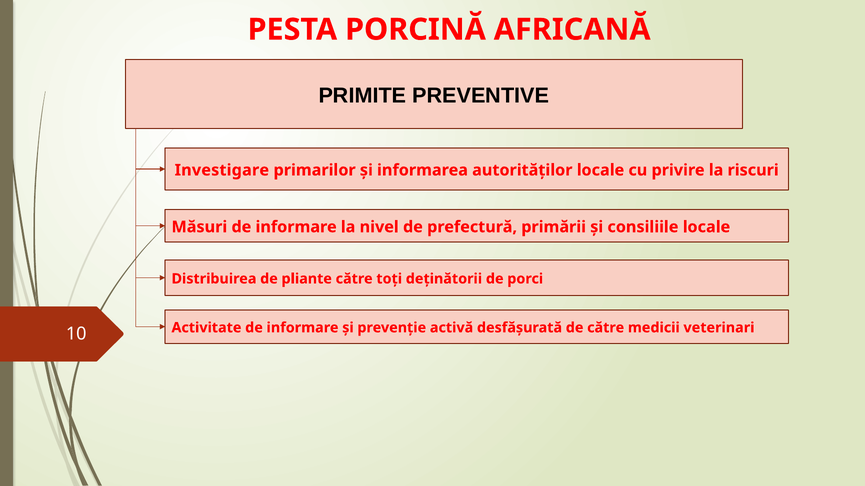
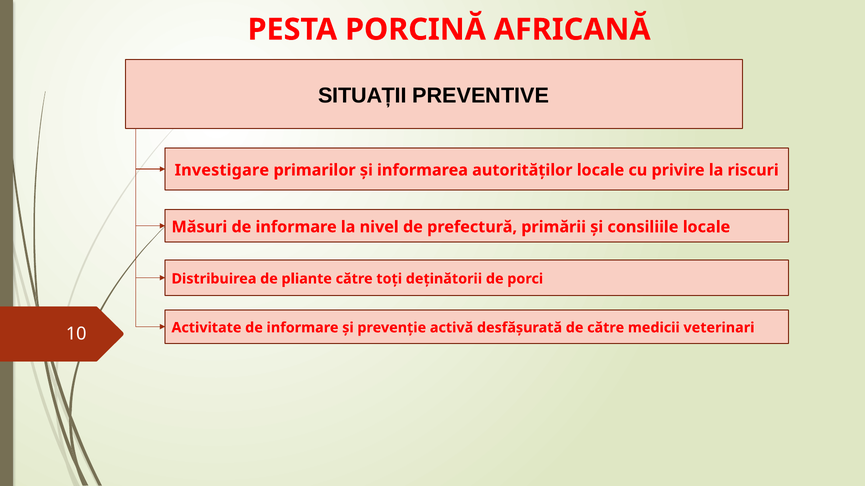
PRIMITE: PRIMITE -> SITUAȚII (362, 95)
